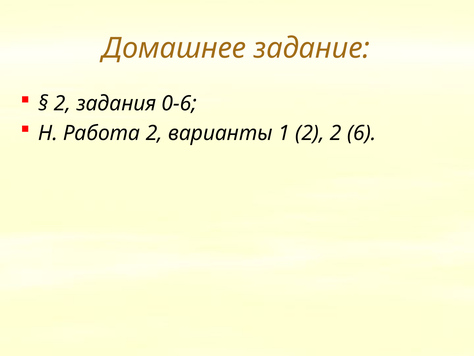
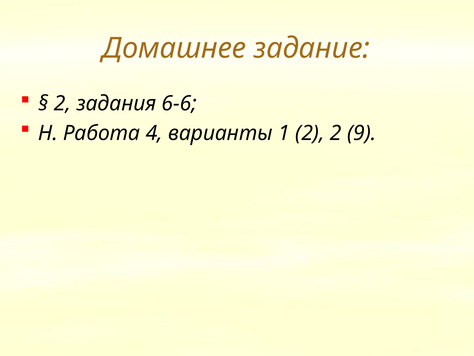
0-6: 0-6 -> 6-6 (179, 103)
Работа 2: 2 -> 4 (154, 133)
6: 6 -> 9 (362, 133)
